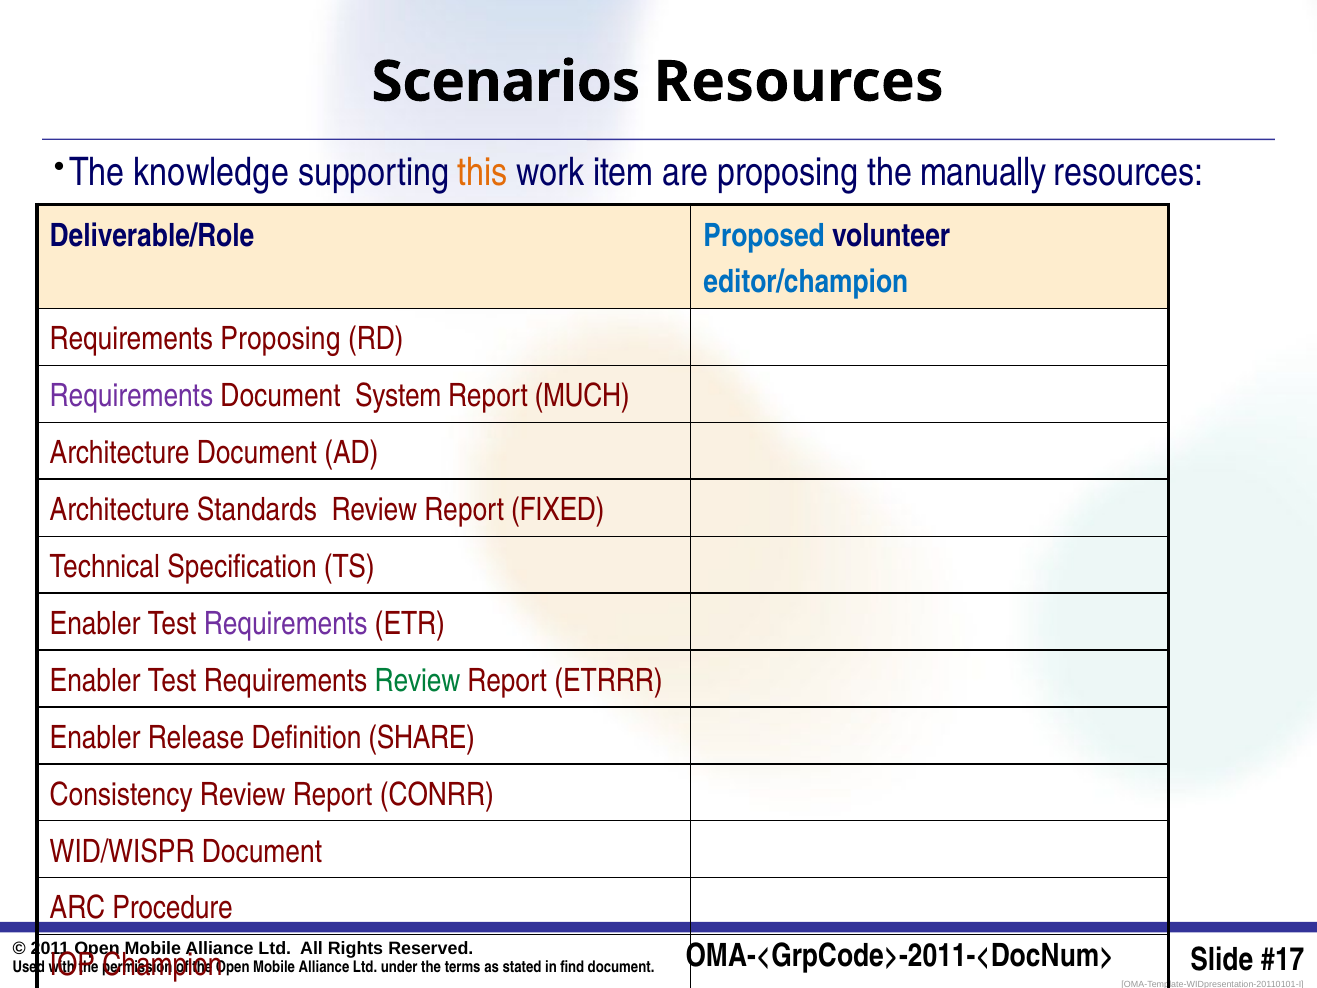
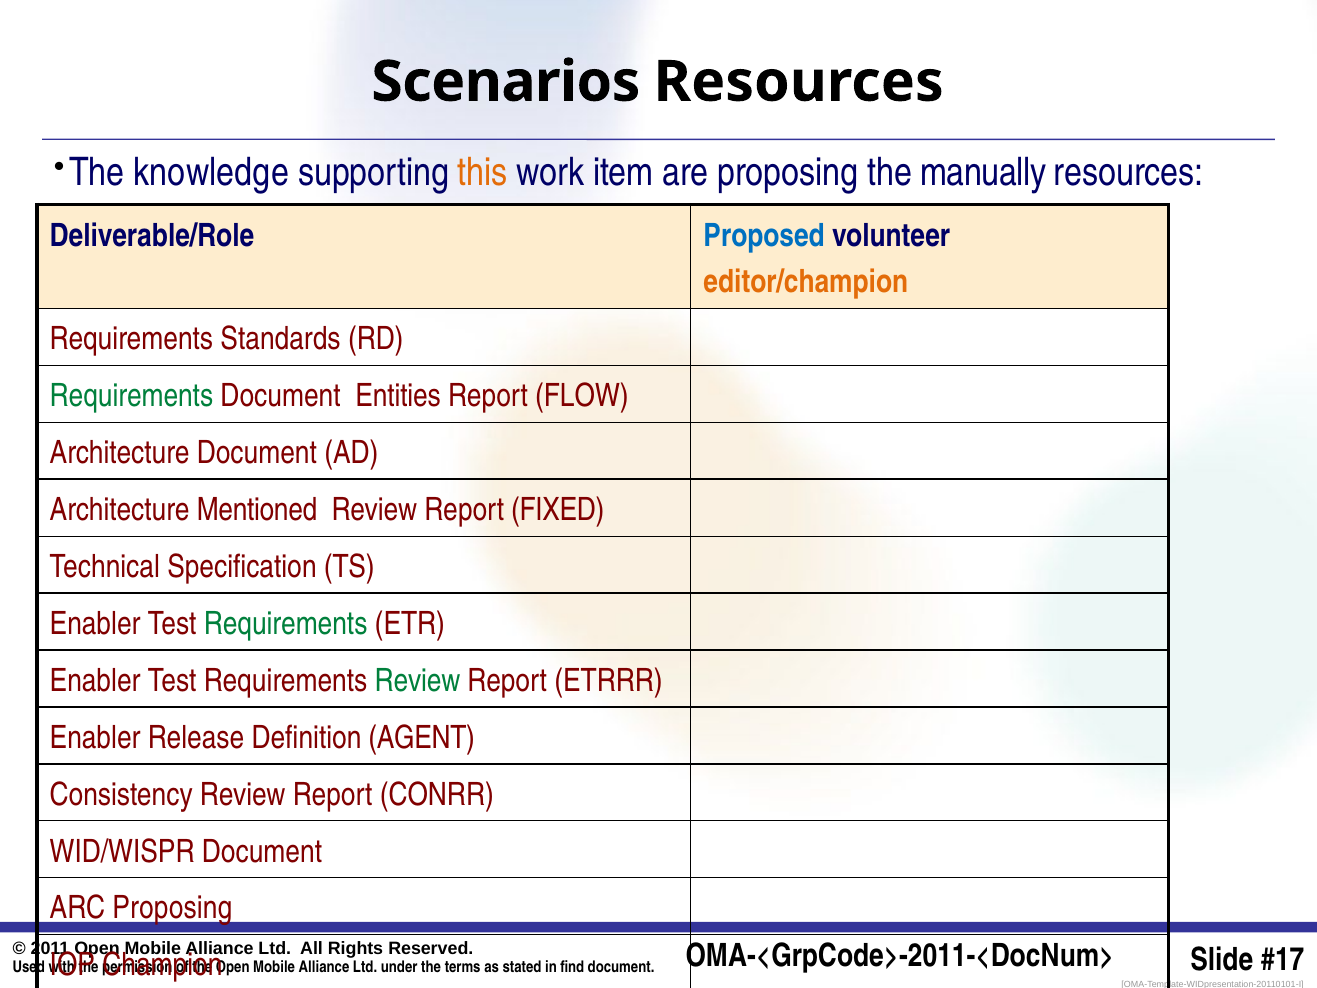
editor/champion colour: blue -> orange (806, 281)
Requirements Proposing: Proposing -> Standards (281, 339)
Requirements colour: purple -> green (131, 396)
System: System -> Entities (398, 396)
MUCH: MUCH -> FLOW (582, 396)
Standards: Standards -> Mentioned (257, 510)
Requirements colour: purple -> green (286, 624)
SHARE: SHARE -> AGENT (422, 738)
ARC Procedure: Procedure -> Proposing (172, 908)
